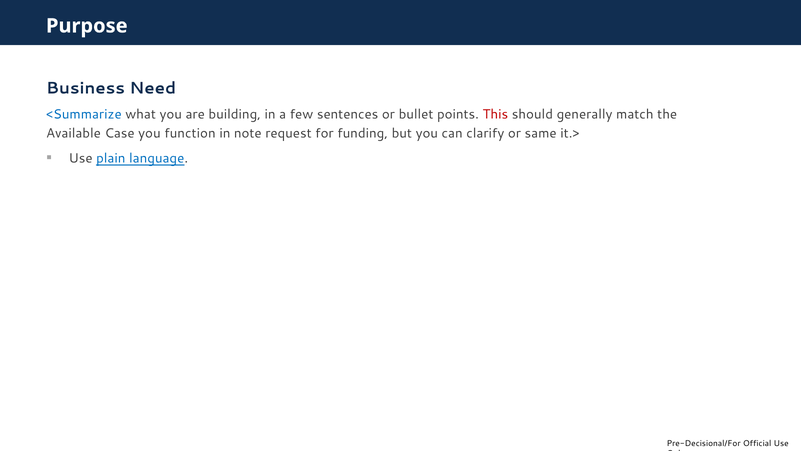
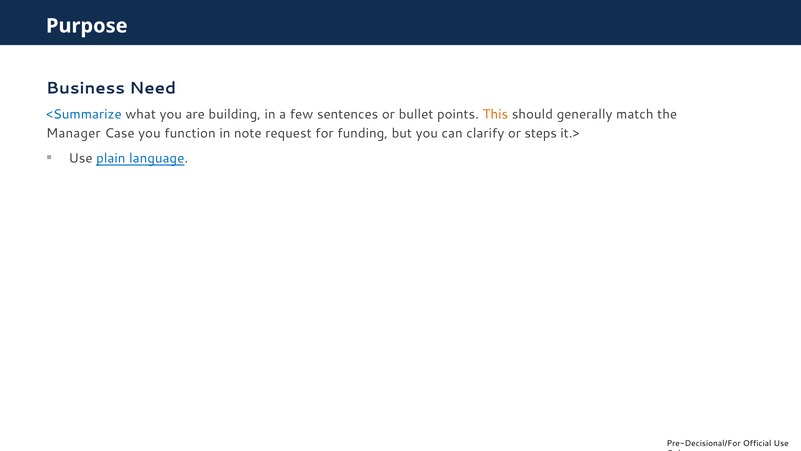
This colour: red -> orange (495, 114)
Available: Available -> Manager (73, 133)
same: same -> steps (541, 133)
